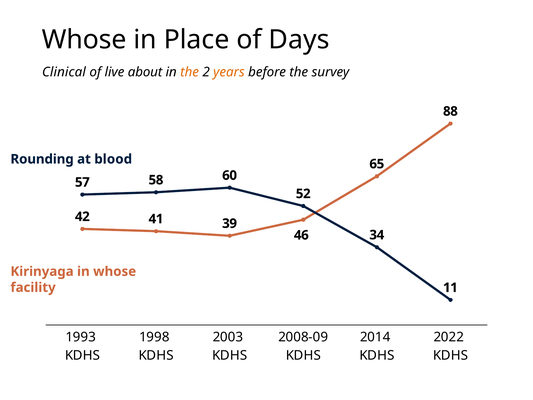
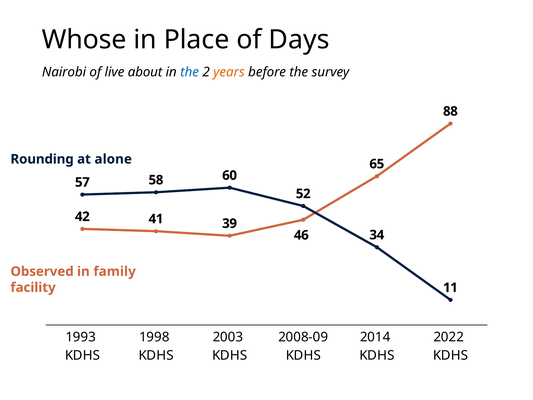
Clinical: Clinical -> Nairobi (64, 72)
the colour: orange -> blue (190, 72)
blood: blood -> alone (113, 159)
Kirinyaga: Kirinyaga -> Observed (42, 271)
in whose: whose -> family (115, 271)
